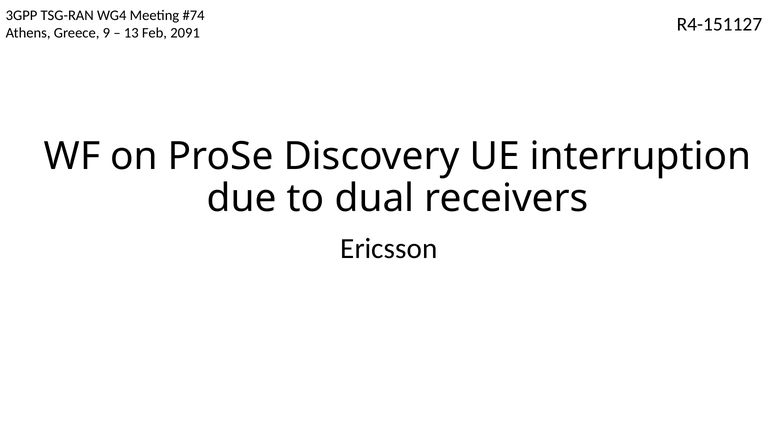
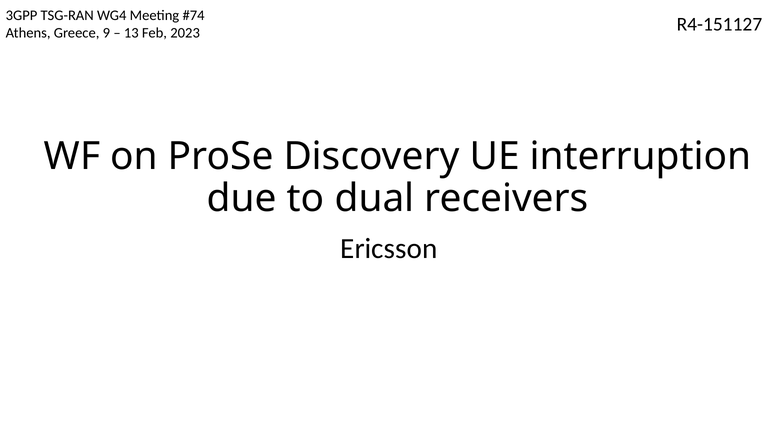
2091: 2091 -> 2023 (185, 33)
